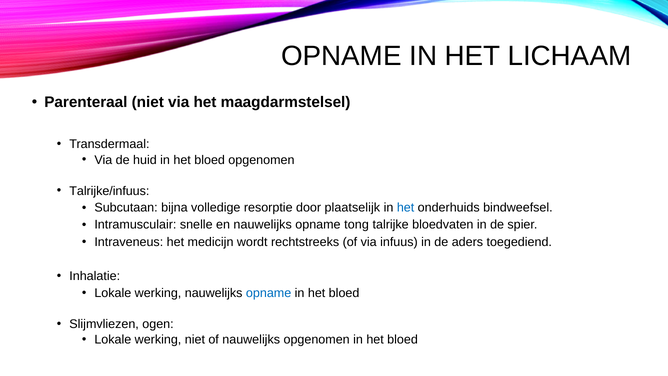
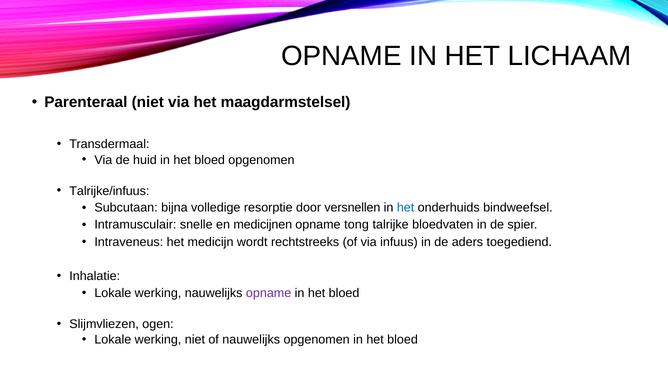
plaatselijk: plaatselijk -> versnellen (352, 208)
en nauwelijks: nauwelijks -> medicijnen (263, 225)
opname colour: blue -> purple (269, 293)
